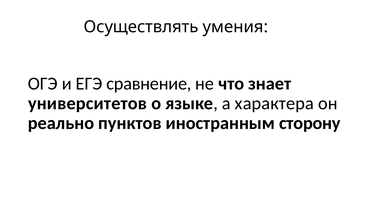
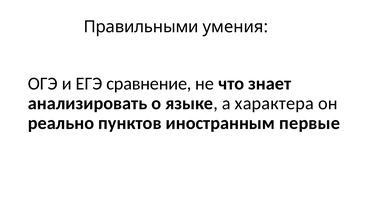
Осуществлять: Осуществлять -> Правильными (141, 27)
университетов: университетов -> анализировать (88, 104)
сторону: сторону -> первые (310, 123)
